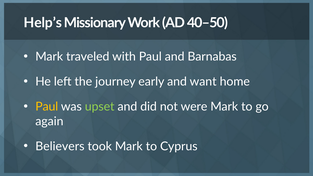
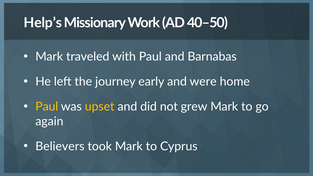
want: want -> were (203, 82)
upset colour: light green -> yellow (100, 107)
were: were -> grew (194, 107)
